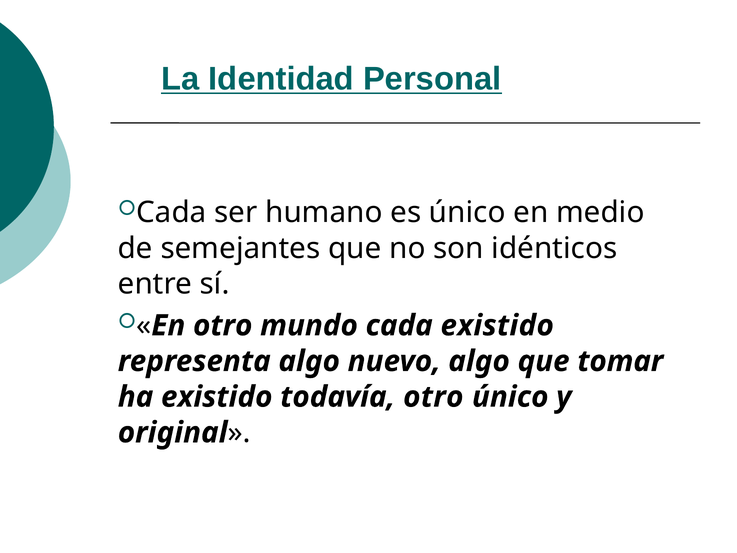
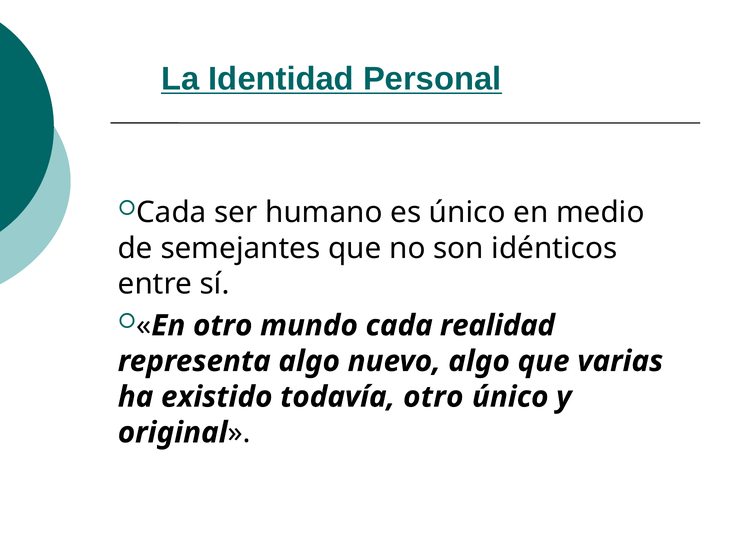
cada existido: existido -> realidad (497, 325)
tomar: tomar -> varias (620, 361)
